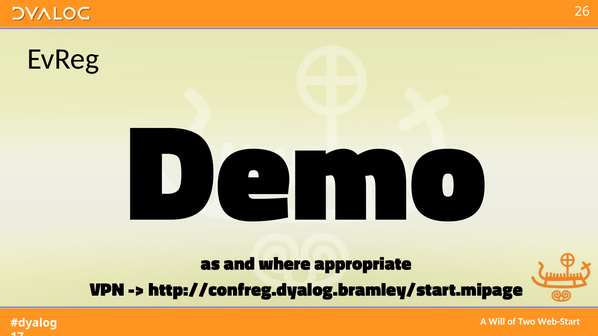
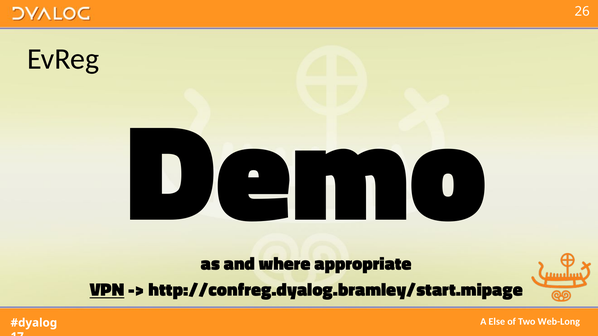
VPN underline: none -> present (107, 290)
Will: Will -> Else (497, 322)
Web-Start: Web-Start -> Web-Long (559, 322)
